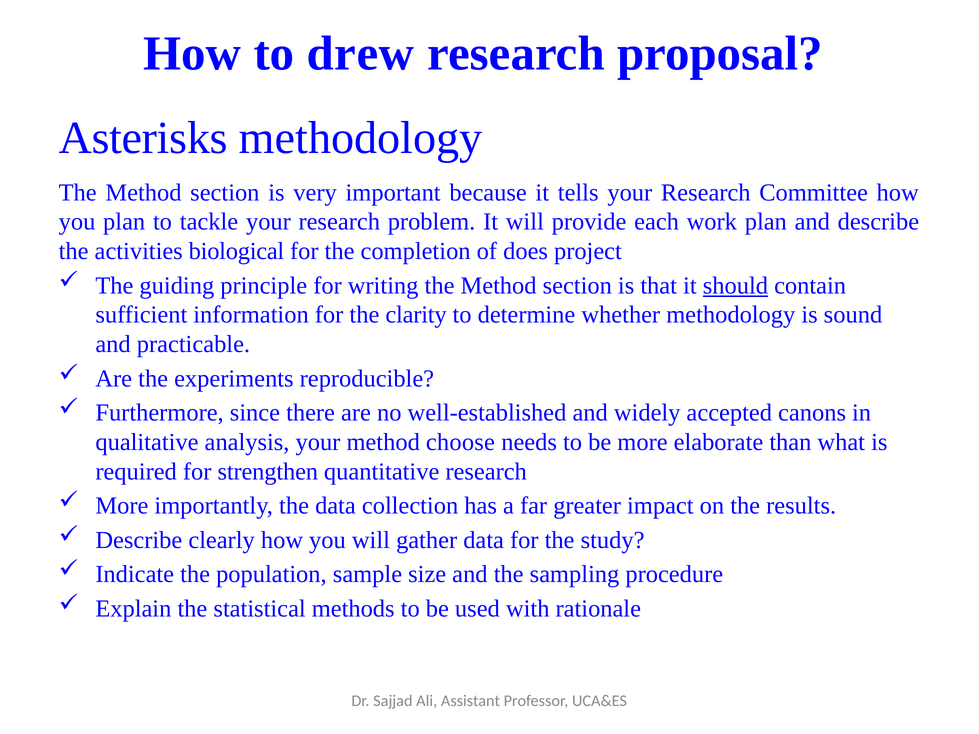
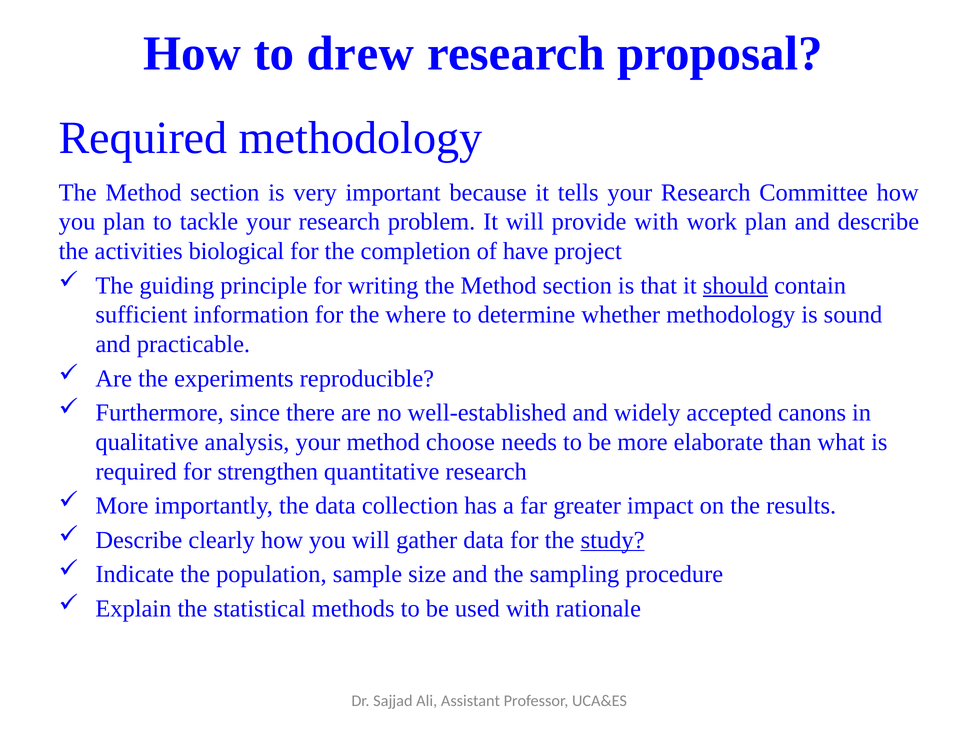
Asterisks: Asterisks -> Required (143, 138)
provide each: each -> with (656, 222)
does: does -> have (526, 251)
clarity: clarity -> where (416, 315)
study underline: none -> present (613, 540)
